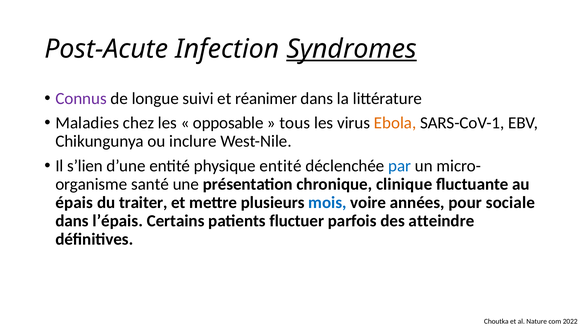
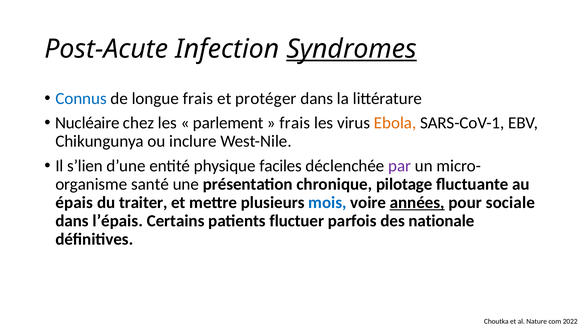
Connus colour: purple -> blue (81, 99)
longue suivi: suivi -> frais (198, 99)
réanimer: réanimer -> protéger (266, 99)
Maladies: Maladies -> Nucléaire (87, 123)
opposable: opposable -> parlement (228, 123)
tous: tous -> frais (295, 123)
physique entité: entité -> faciles (281, 166)
par colour: blue -> purple (400, 166)
clinique: clinique -> pilotage (404, 184)
années underline: none -> present (417, 202)
atteindre: atteindre -> nationale (442, 221)
